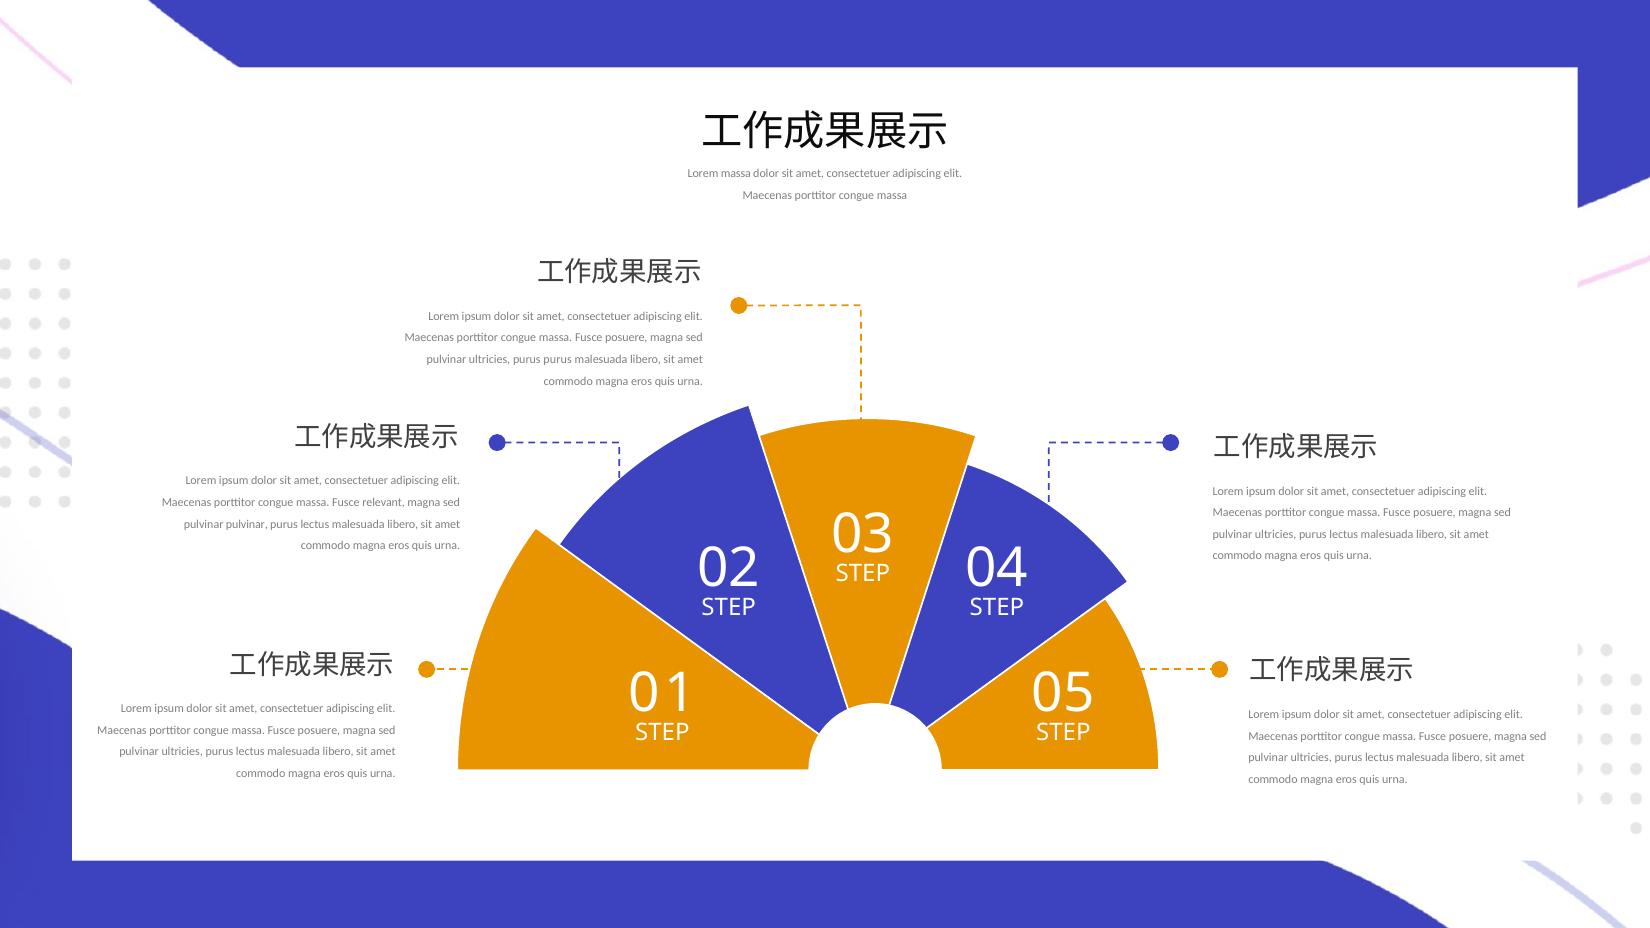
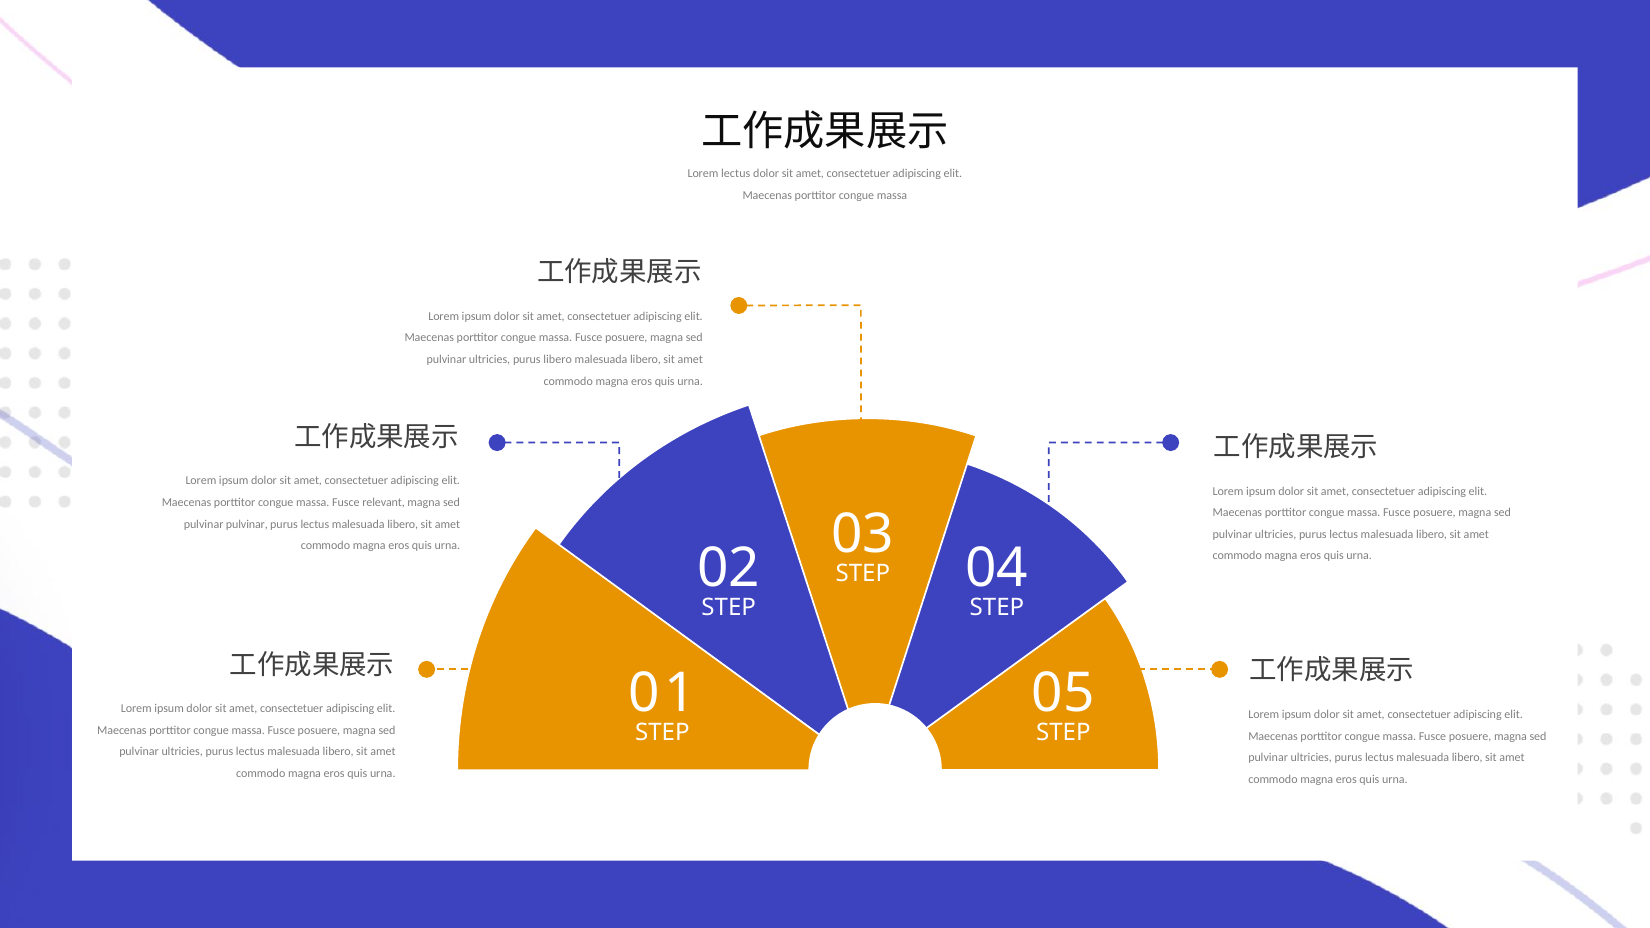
Lorem massa: massa -> lectus (736, 174)
purus purus: purus -> libero (558, 359)
